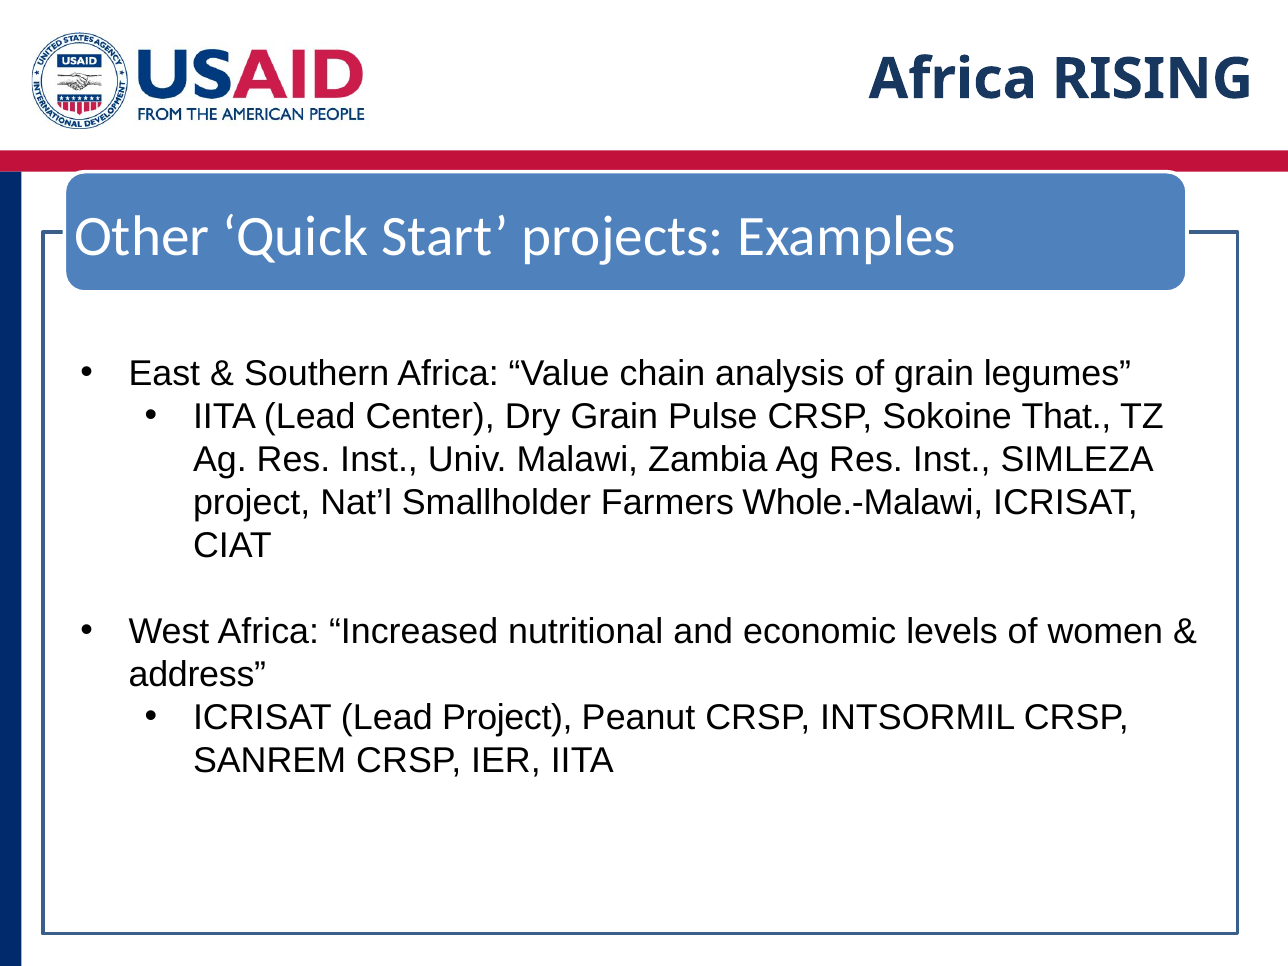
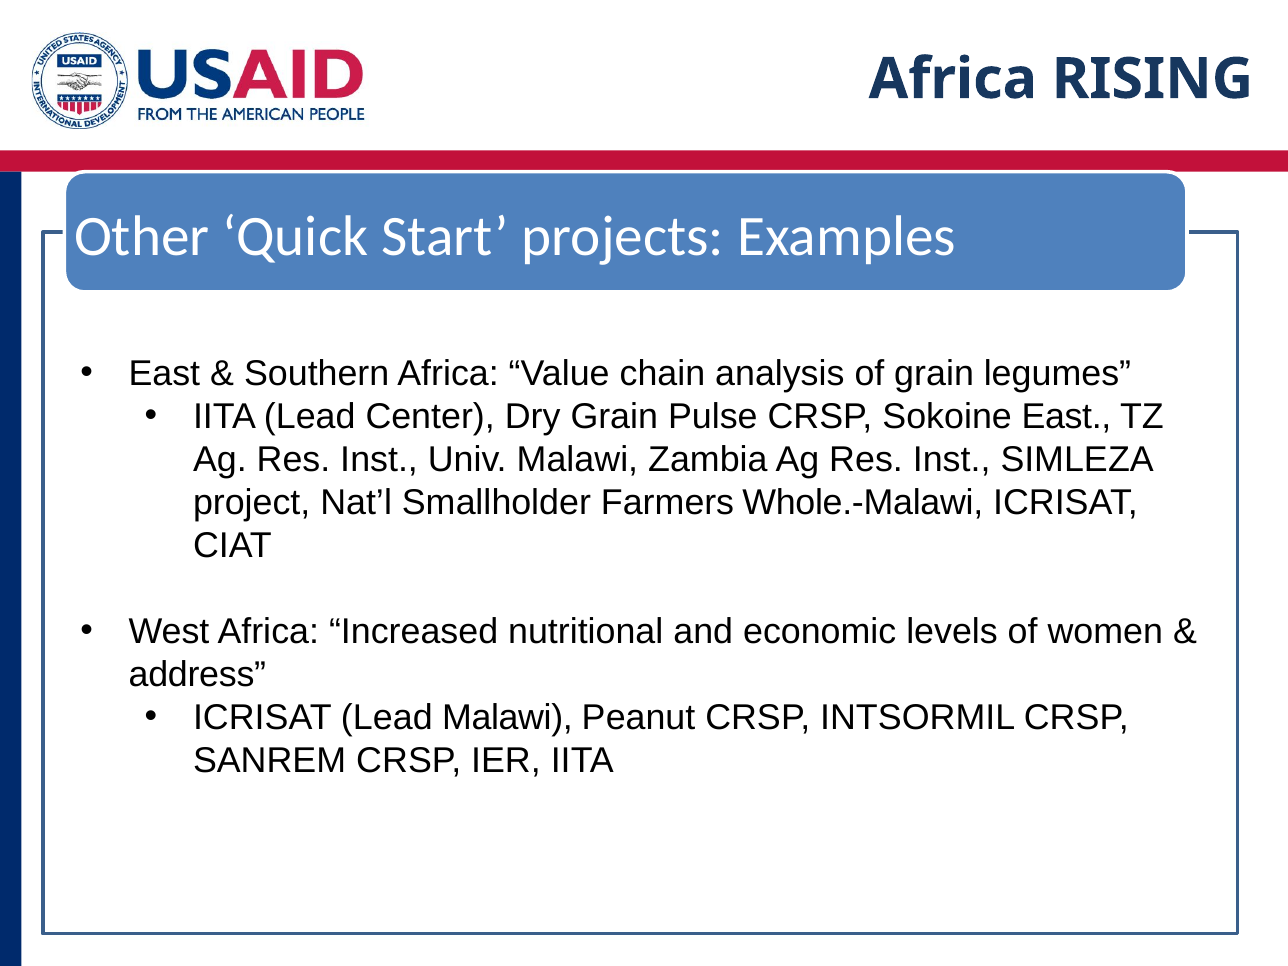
Sokoine That: That -> East (1066, 417)
Lead Project: Project -> Malawi (507, 717)
